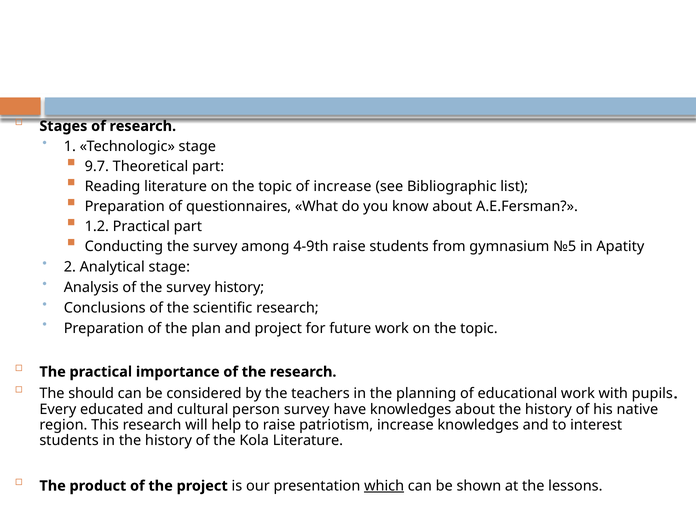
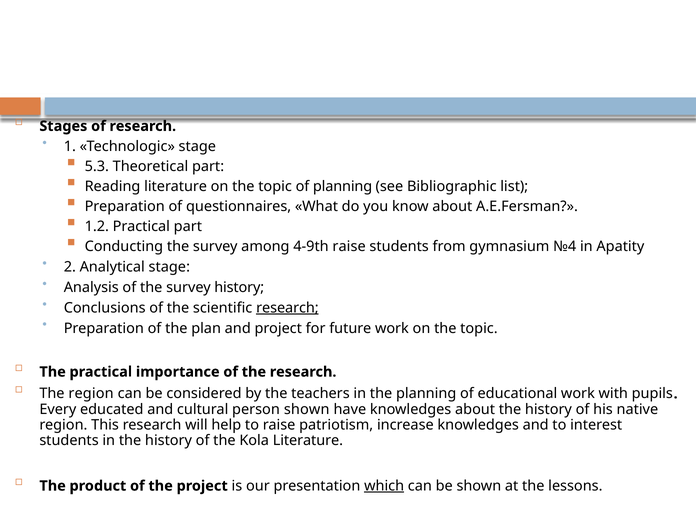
9.7: 9.7 -> 5.3 (97, 167)
of increase: increase -> planning (343, 187)
№5: №5 -> №4 (565, 247)
research underline: none -> present (287, 308)
The should: should -> region (91, 394)
person survey: survey -> shown (307, 409)
